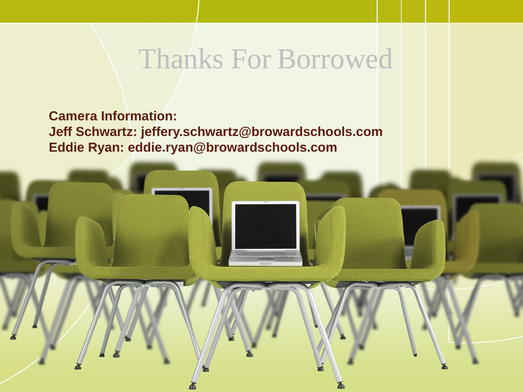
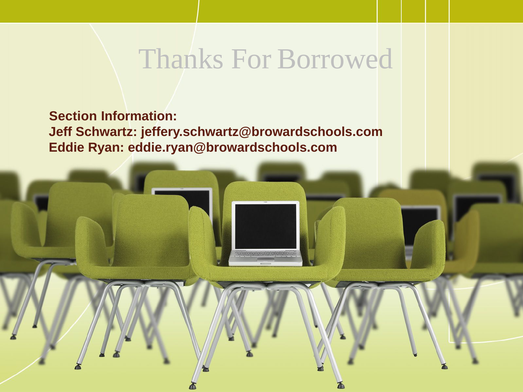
Camera: Camera -> Section (73, 116)
